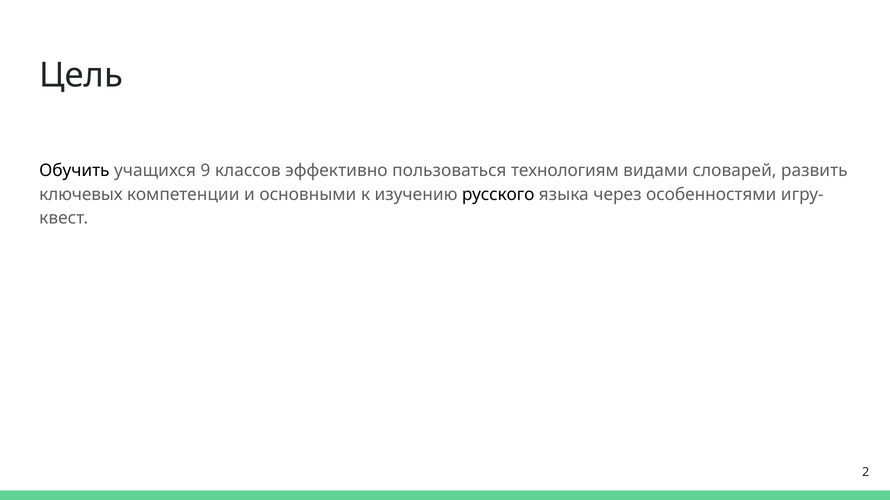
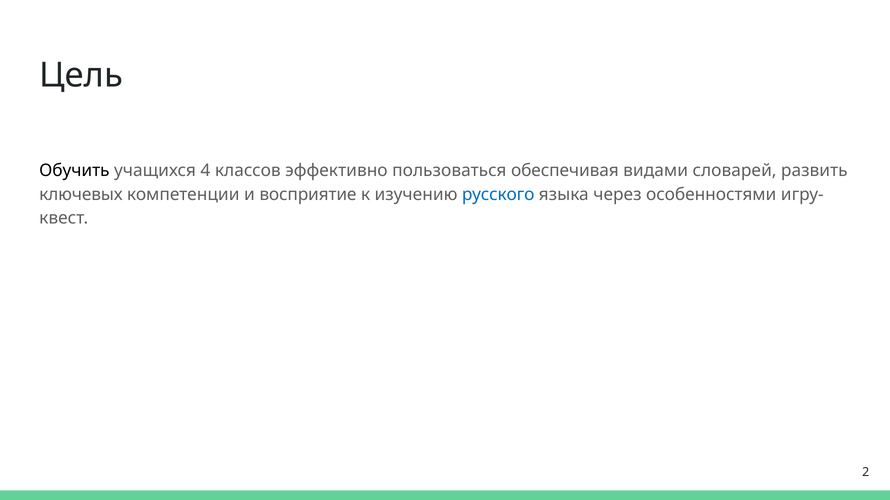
9: 9 -> 4 (205, 171)
технологиям: технологиям -> обеспечивая (565, 171)
основными: основными -> восприятие (308, 195)
русского colour: black -> blue (498, 195)
